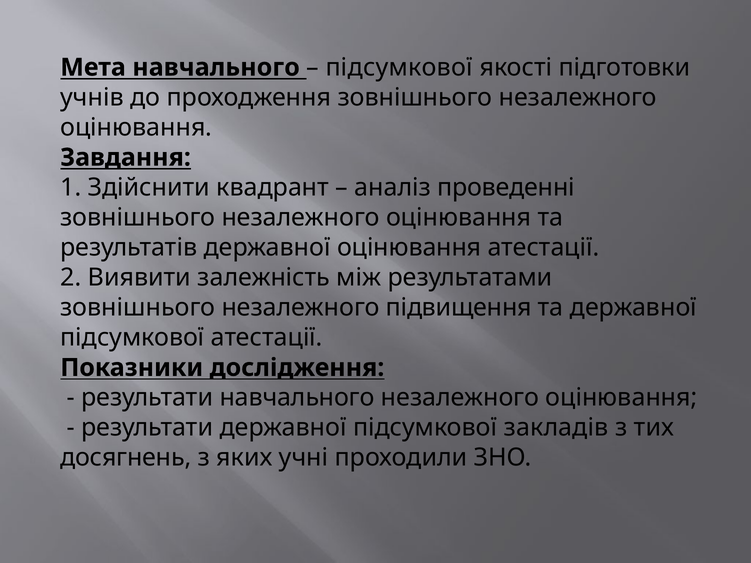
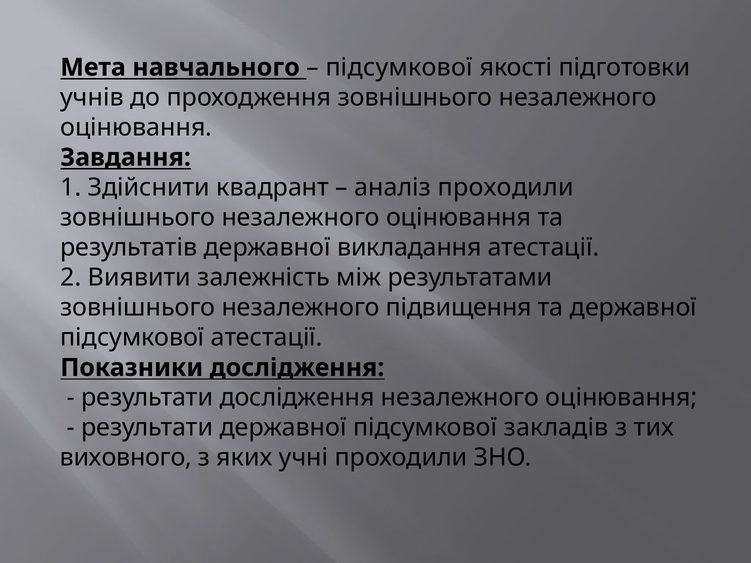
аналіз проведенні: проведенні -> проходили (506, 188)
державної оцінювання: оцінювання -> викладання (409, 248)
результати навчального: навчального -> дослідження (297, 398)
досягнень: досягнень -> виховного (126, 458)
